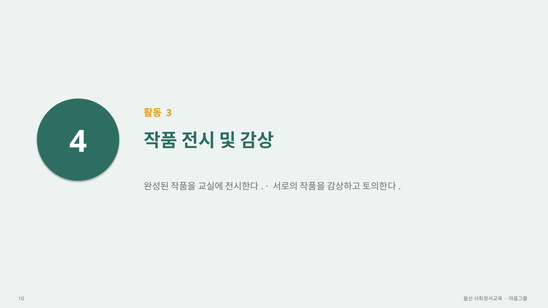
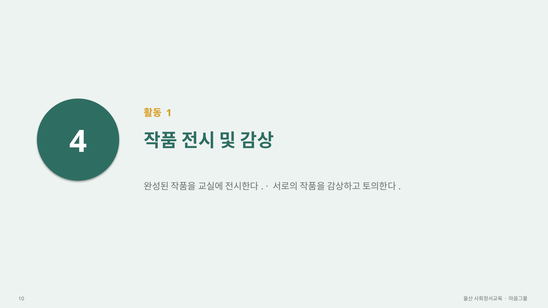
3: 3 -> 1 (169, 113)
